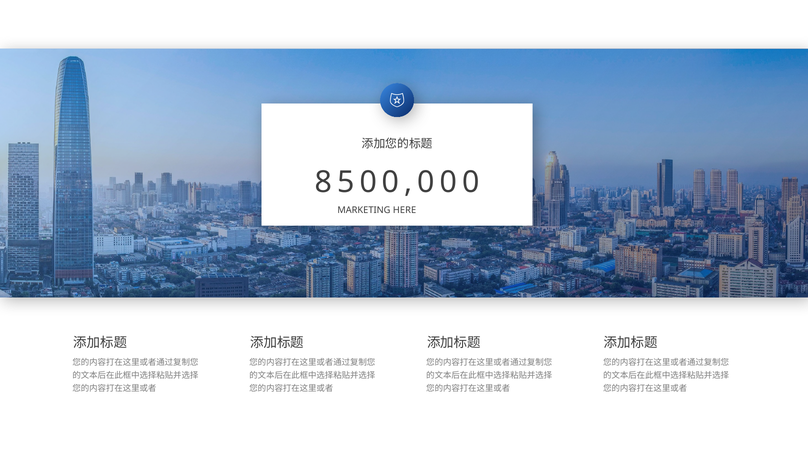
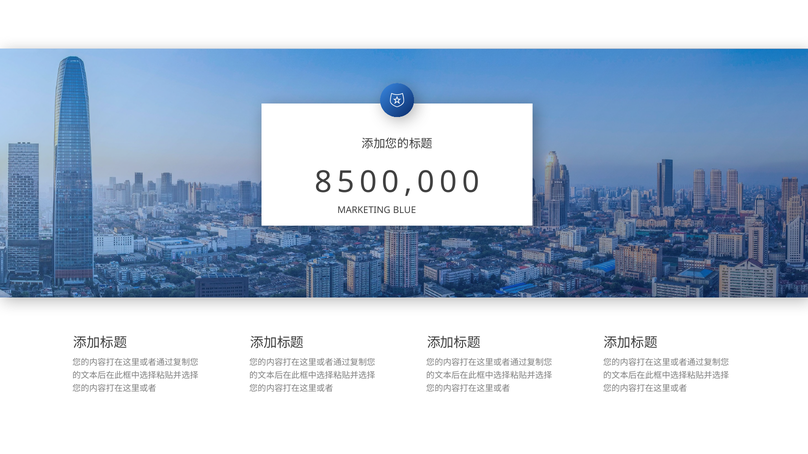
HERE: HERE -> BLUE (405, 210)
